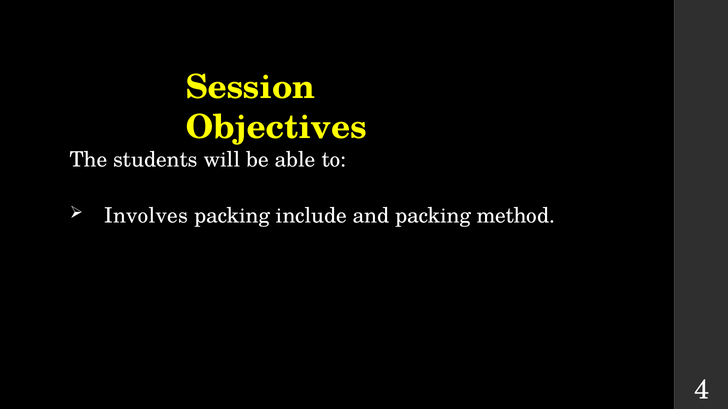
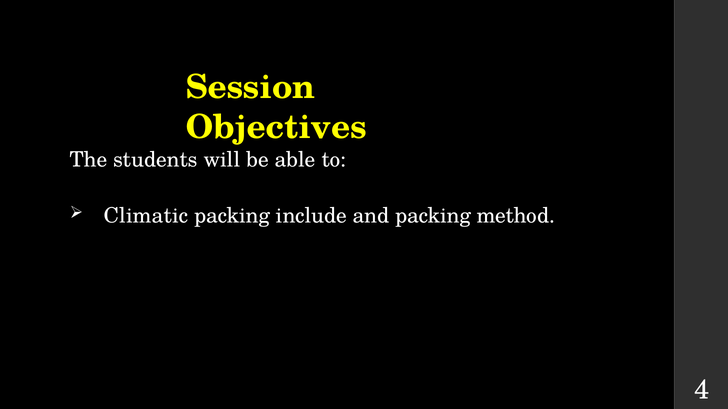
Involves: Involves -> Climatic (146, 216)
